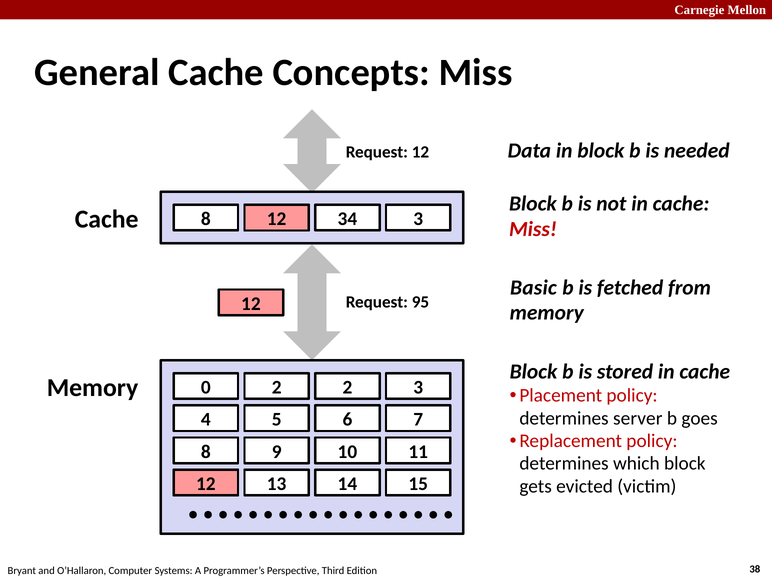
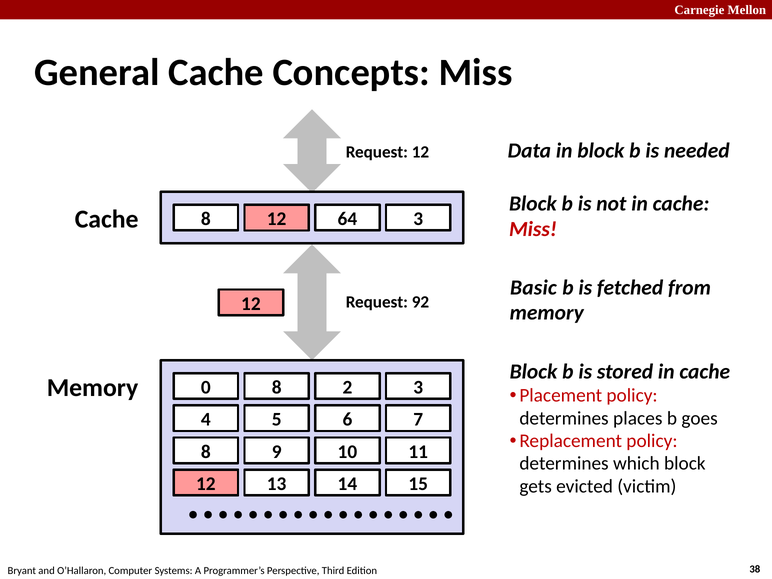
34: 34 -> 64 (347, 219)
95: 95 -> 92 (420, 302)
0 2: 2 -> 8 (277, 387)
server: server -> places (638, 418)
